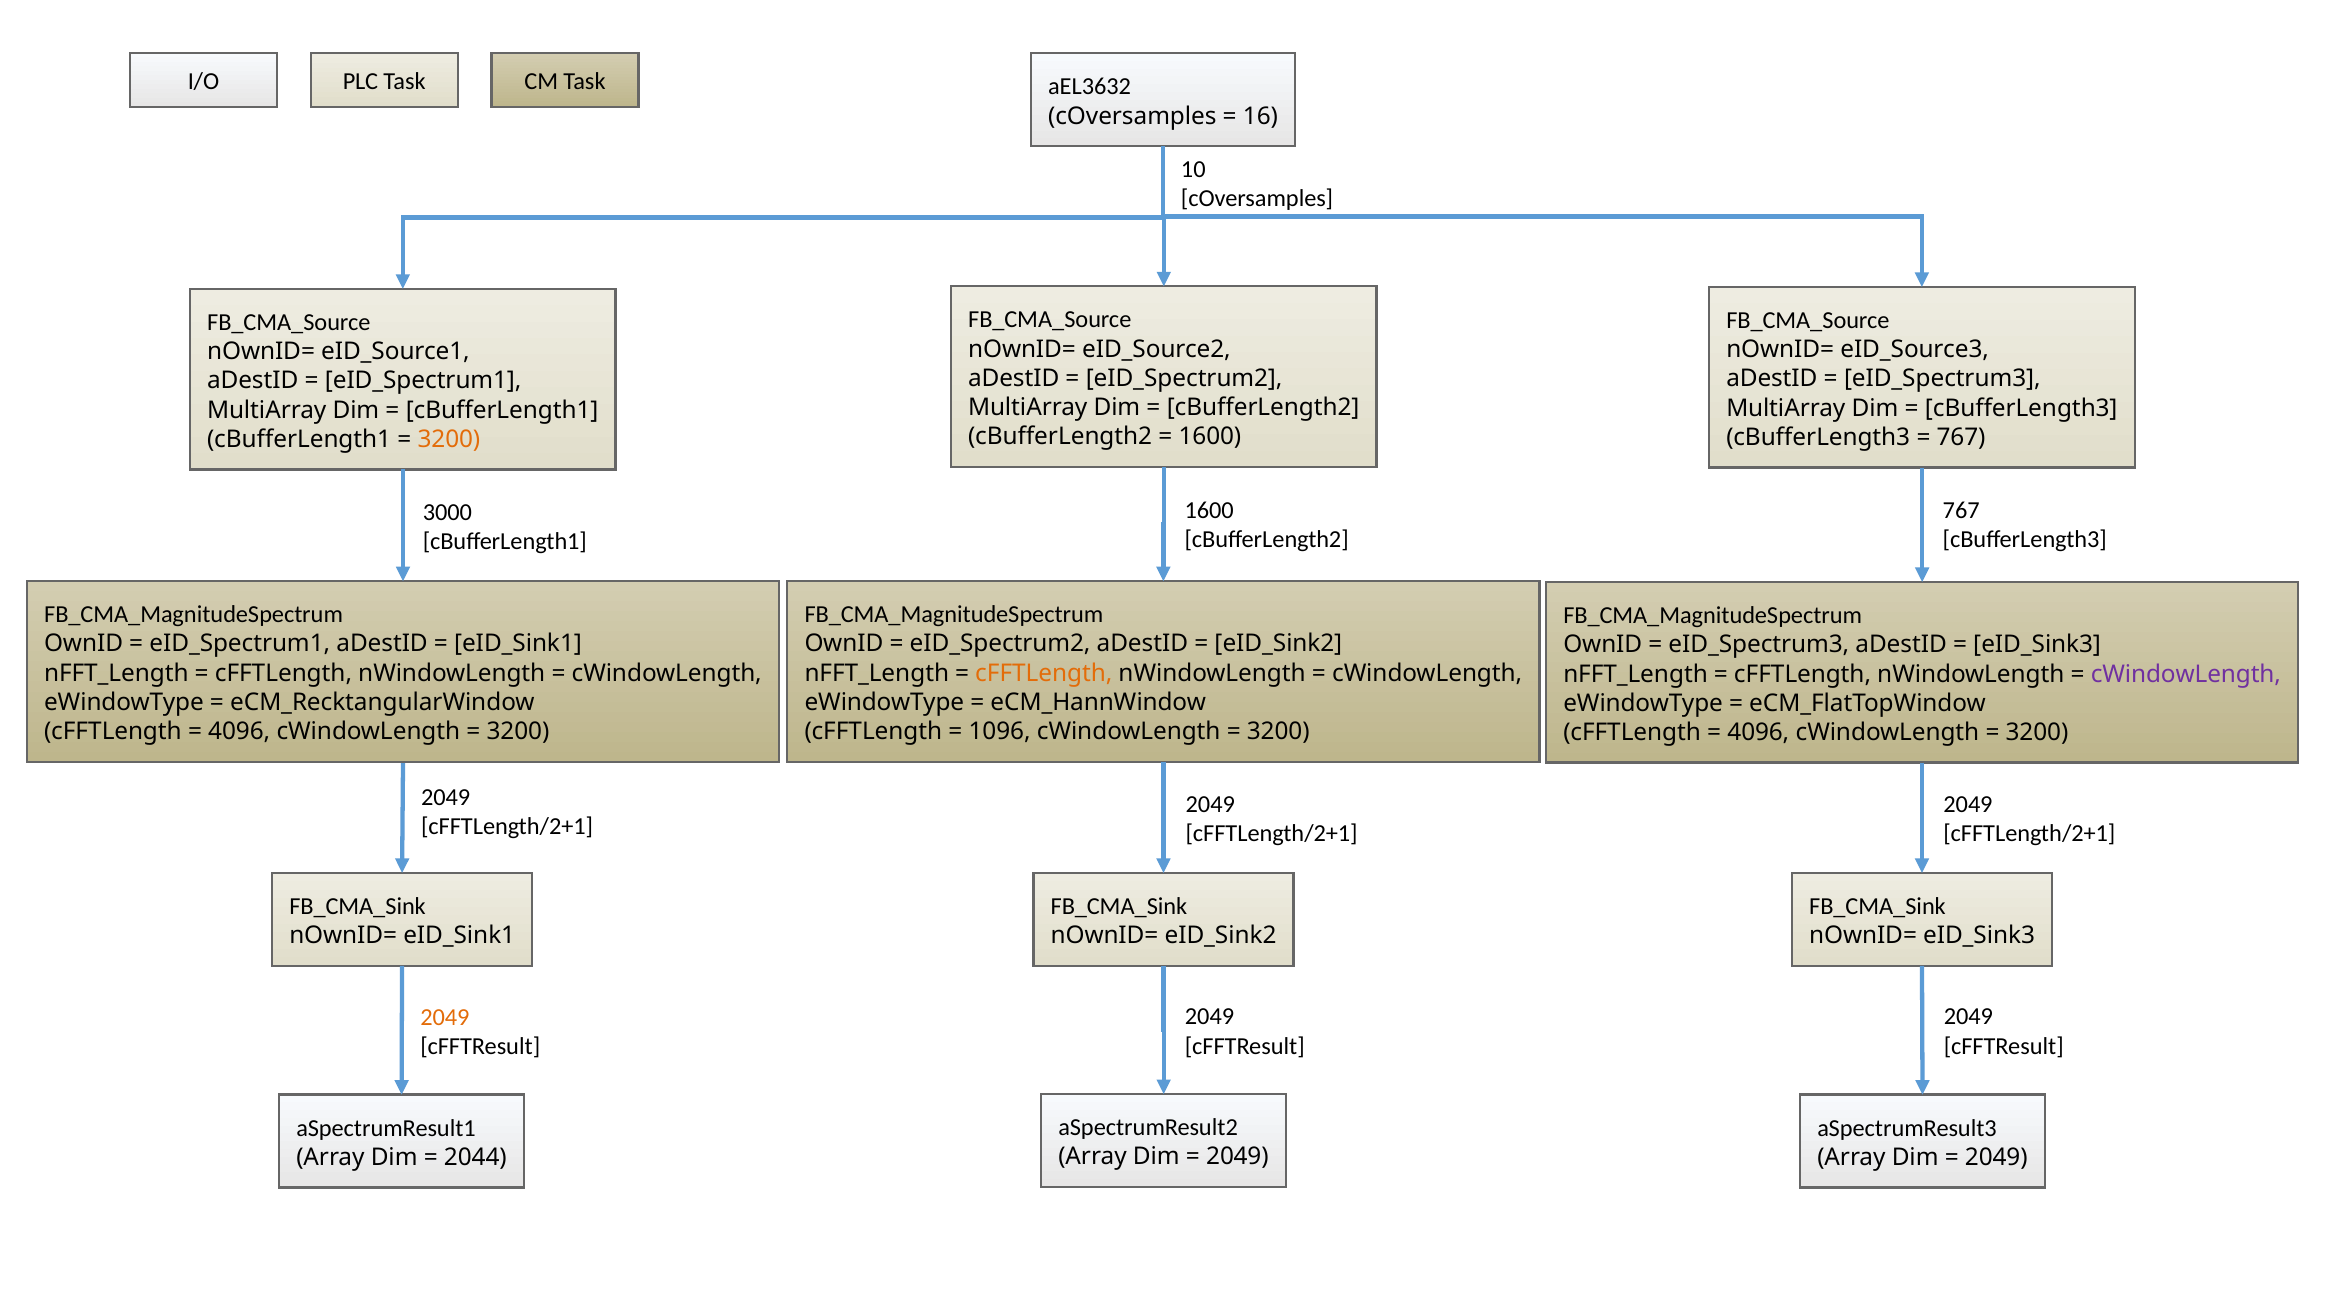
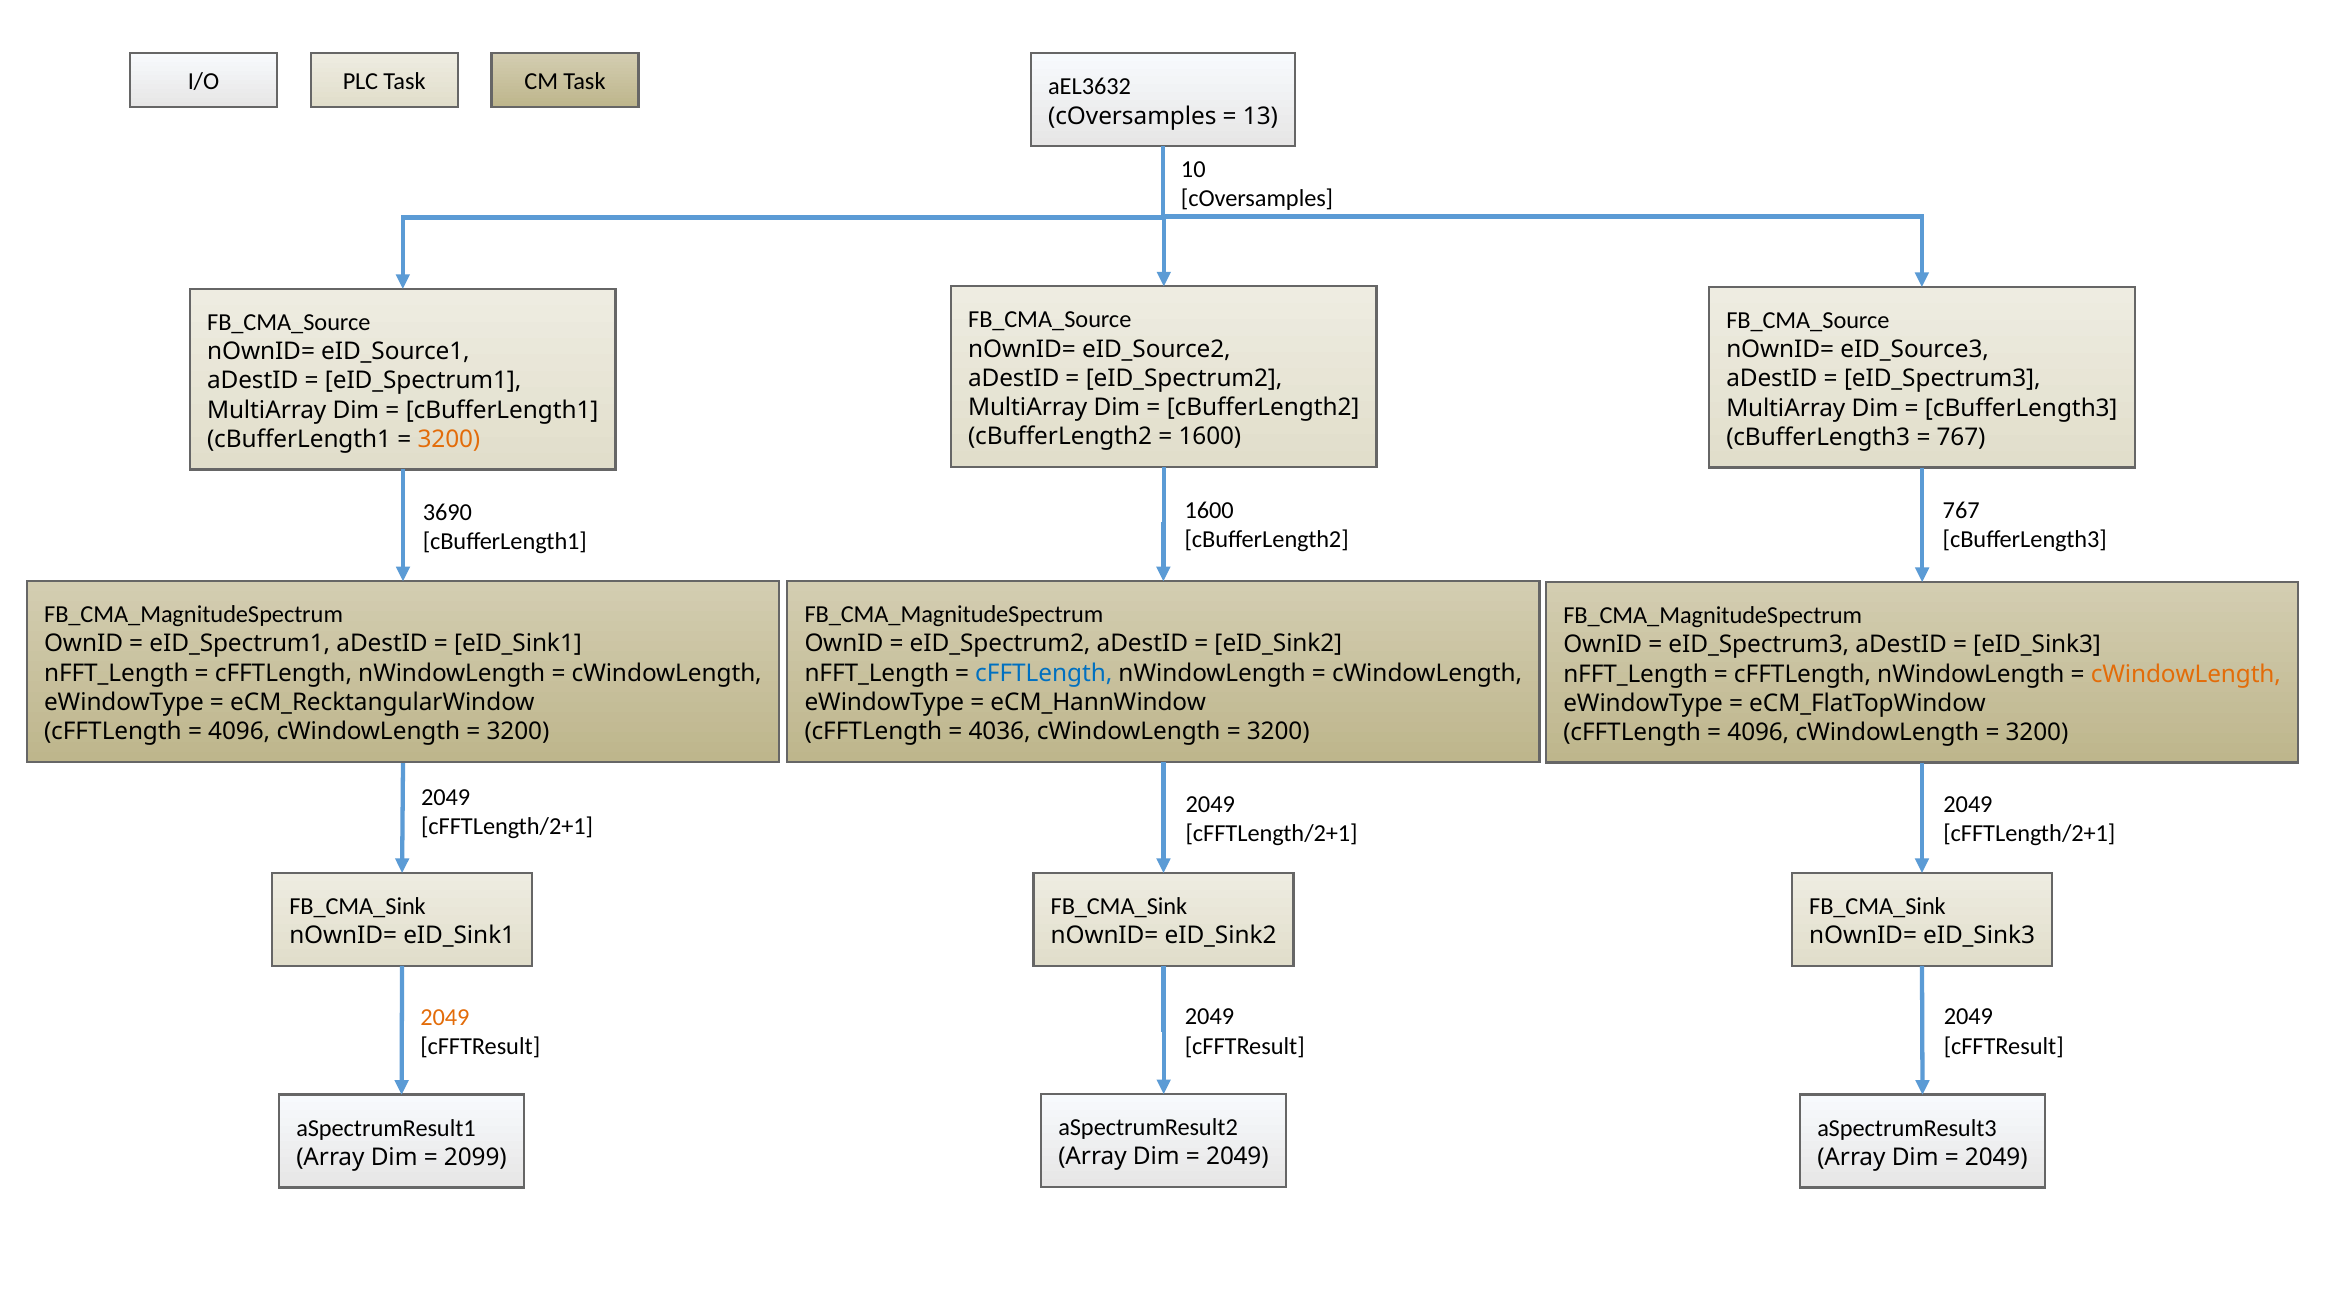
16: 16 -> 13 (1260, 116)
3000: 3000 -> 3690 (447, 512)
cFFTLength colour: orange -> blue (1044, 673)
cWindowLength colour: purple -> orange (2186, 674)
1096: 1096 -> 4036 (1000, 732)
2044: 2044 -> 2099 (475, 1157)
